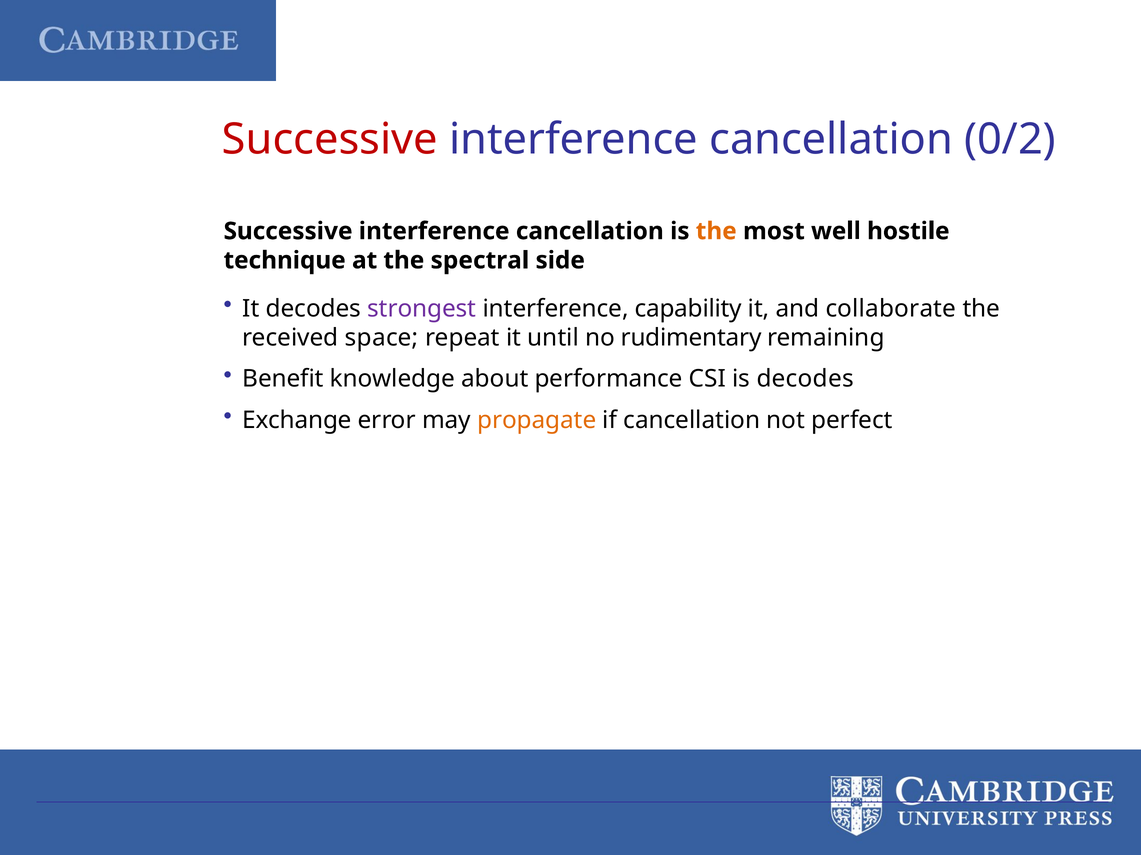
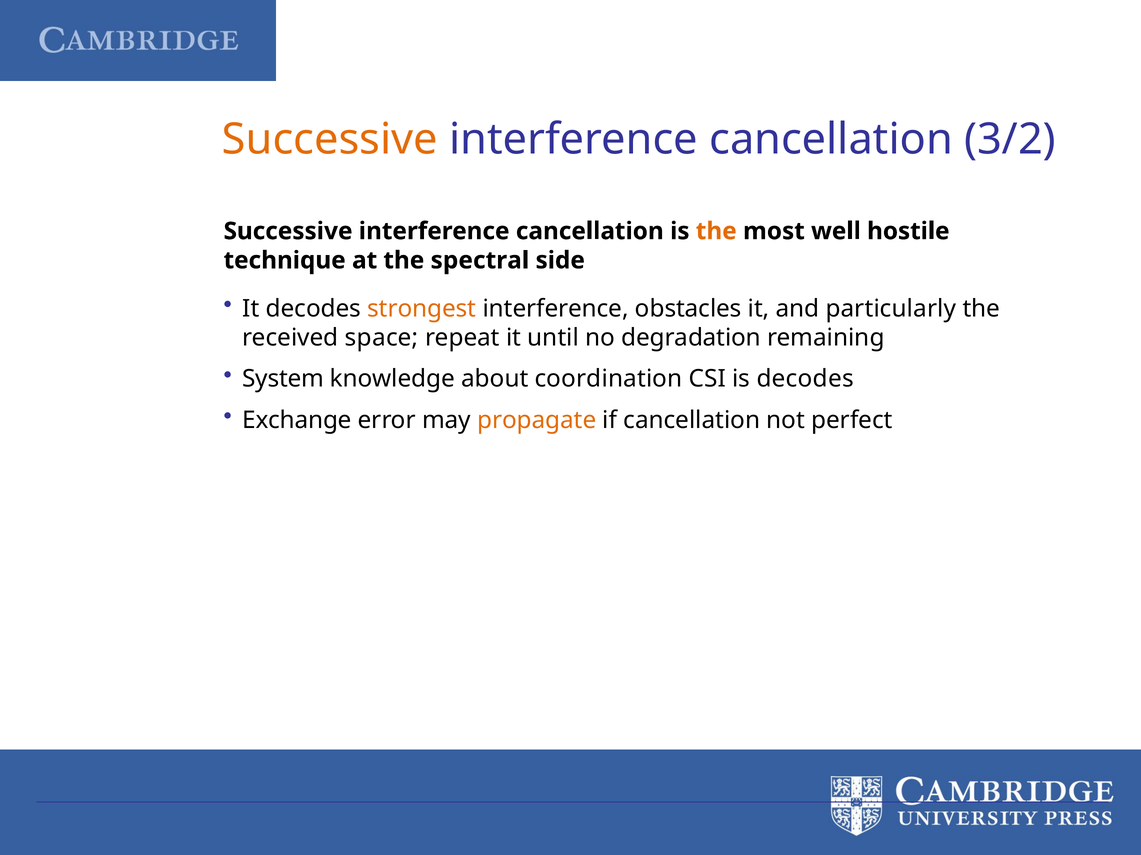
Successive colour: red -> orange (330, 140)
0/2: 0/2 -> 3/2 (1010, 140)
strongest colour: purple -> orange (422, 309)
capability: capability -> obstacles (688, 309)
collaborate: collaborate -> particularly (891, 309)
rudimentary: rudimentary -> degradation (691, 338)
Benefit: Benefit -> System (283, 379)
performance: performance -> coordination (609, 379)
